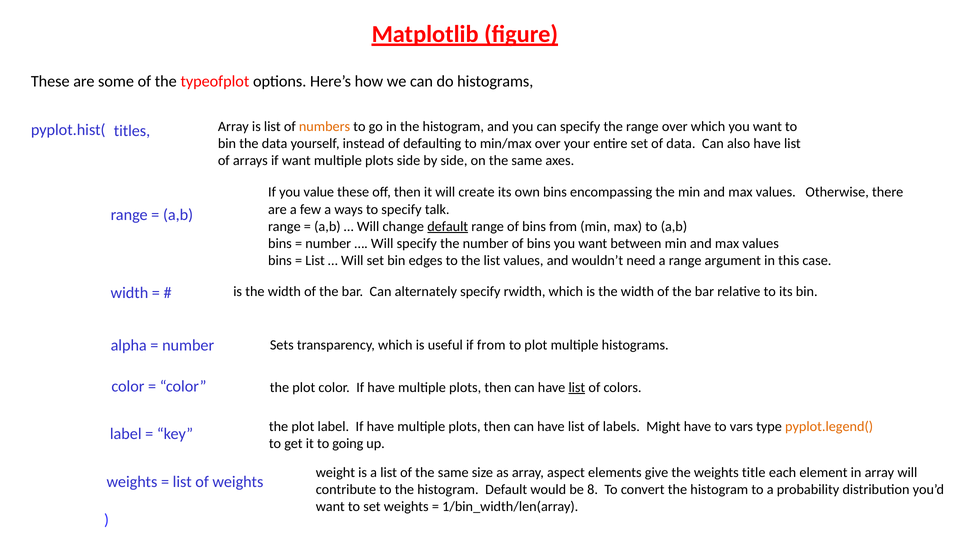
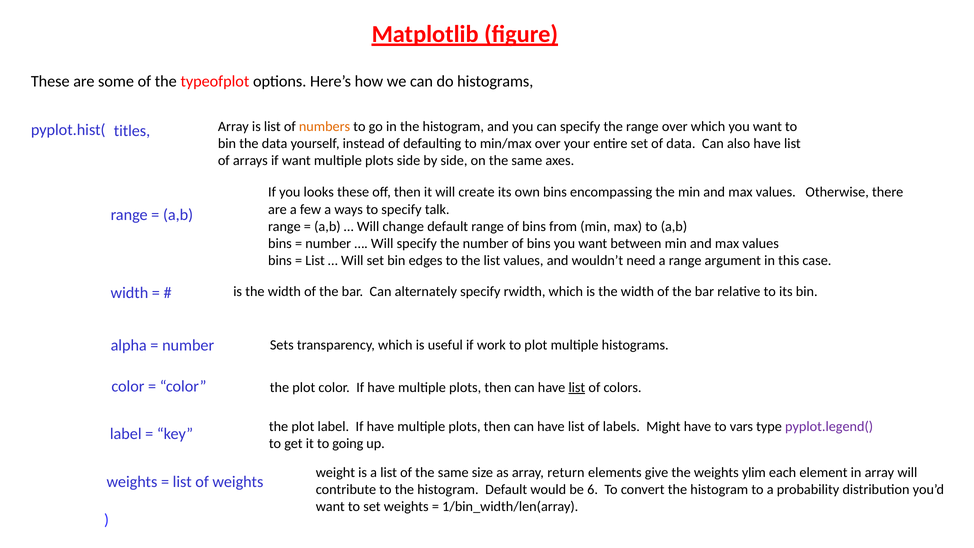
value: value -> looks (319, 192)
default underline: present -> none (448, 226)
if from: from -> work (491, 345)
pyplot.legend( colour: orange -> purple (829, 426)
aspect: aspect -> return (566, 473)
title: title -> ylim (754, 473)
8: 8 -> 6 (593, 490)
